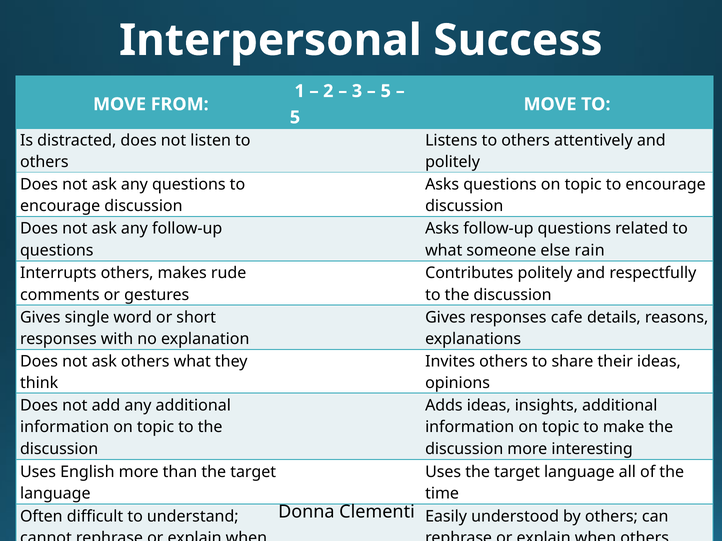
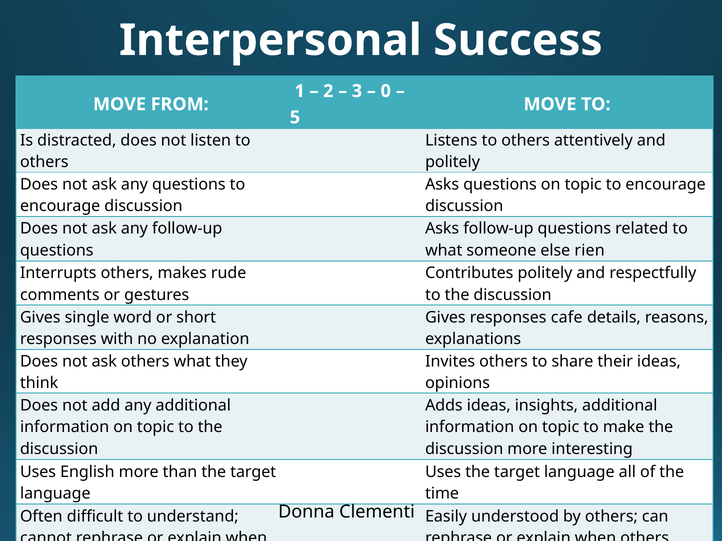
5: 5 -> 0 (386, 91)
rain: rain -> rien (590, 251)
